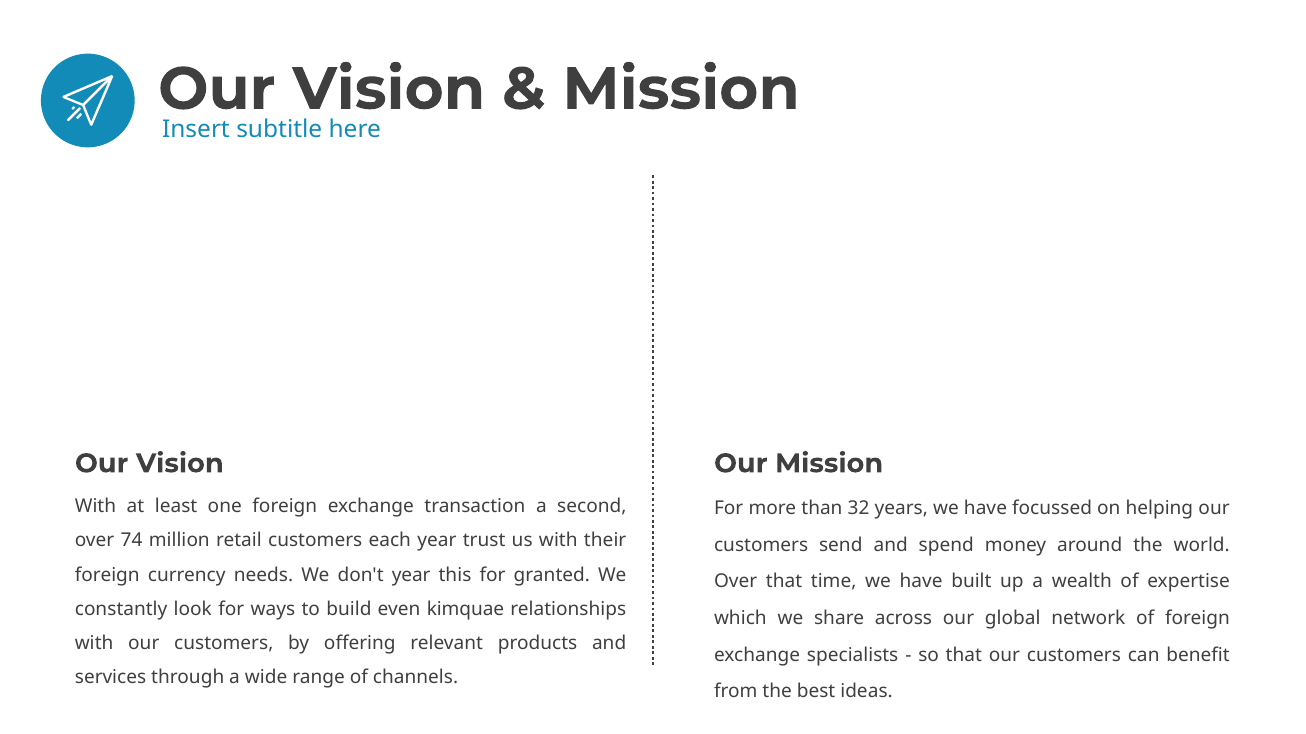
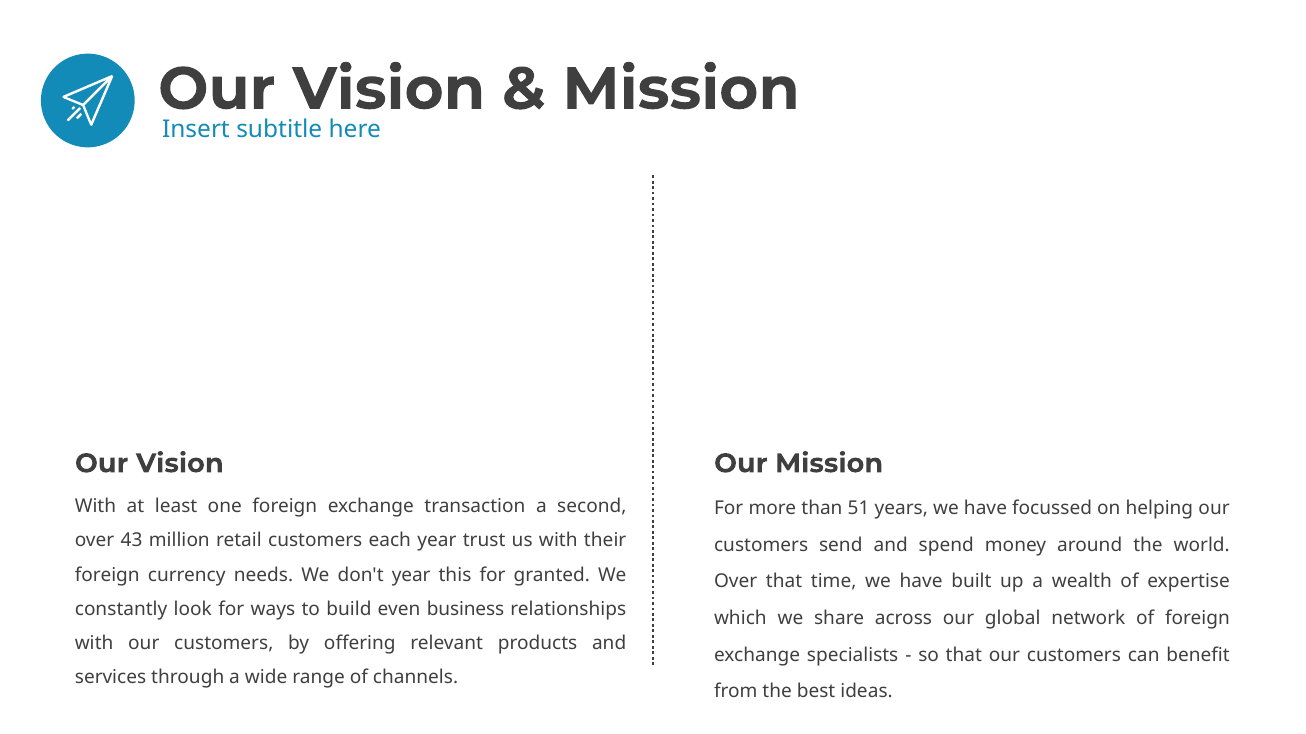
32: 32 -> 51 (859, 509)
74: 74 -> 43 (132, 541)
kimquae: kimquae -> business (465, 610)
